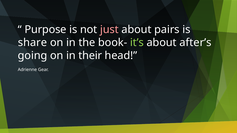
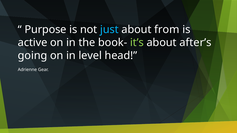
just colour: pink -> light blue (109, 30)
pairs: pairs -> from (167, 30)
share: share -> active (33, 43)
their: their -> level (90, 56)
